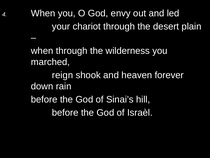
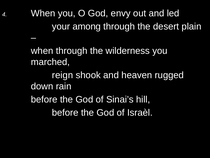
chariot: chariot -> among (87, 26)
forever: forever -> rugged (169, 75)
